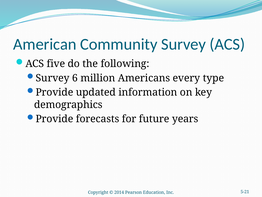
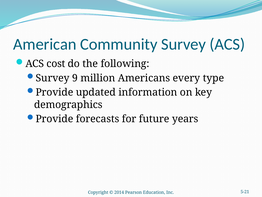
five: five -> cost (56, 64)
6: 6 -> 9 (75, 78)
